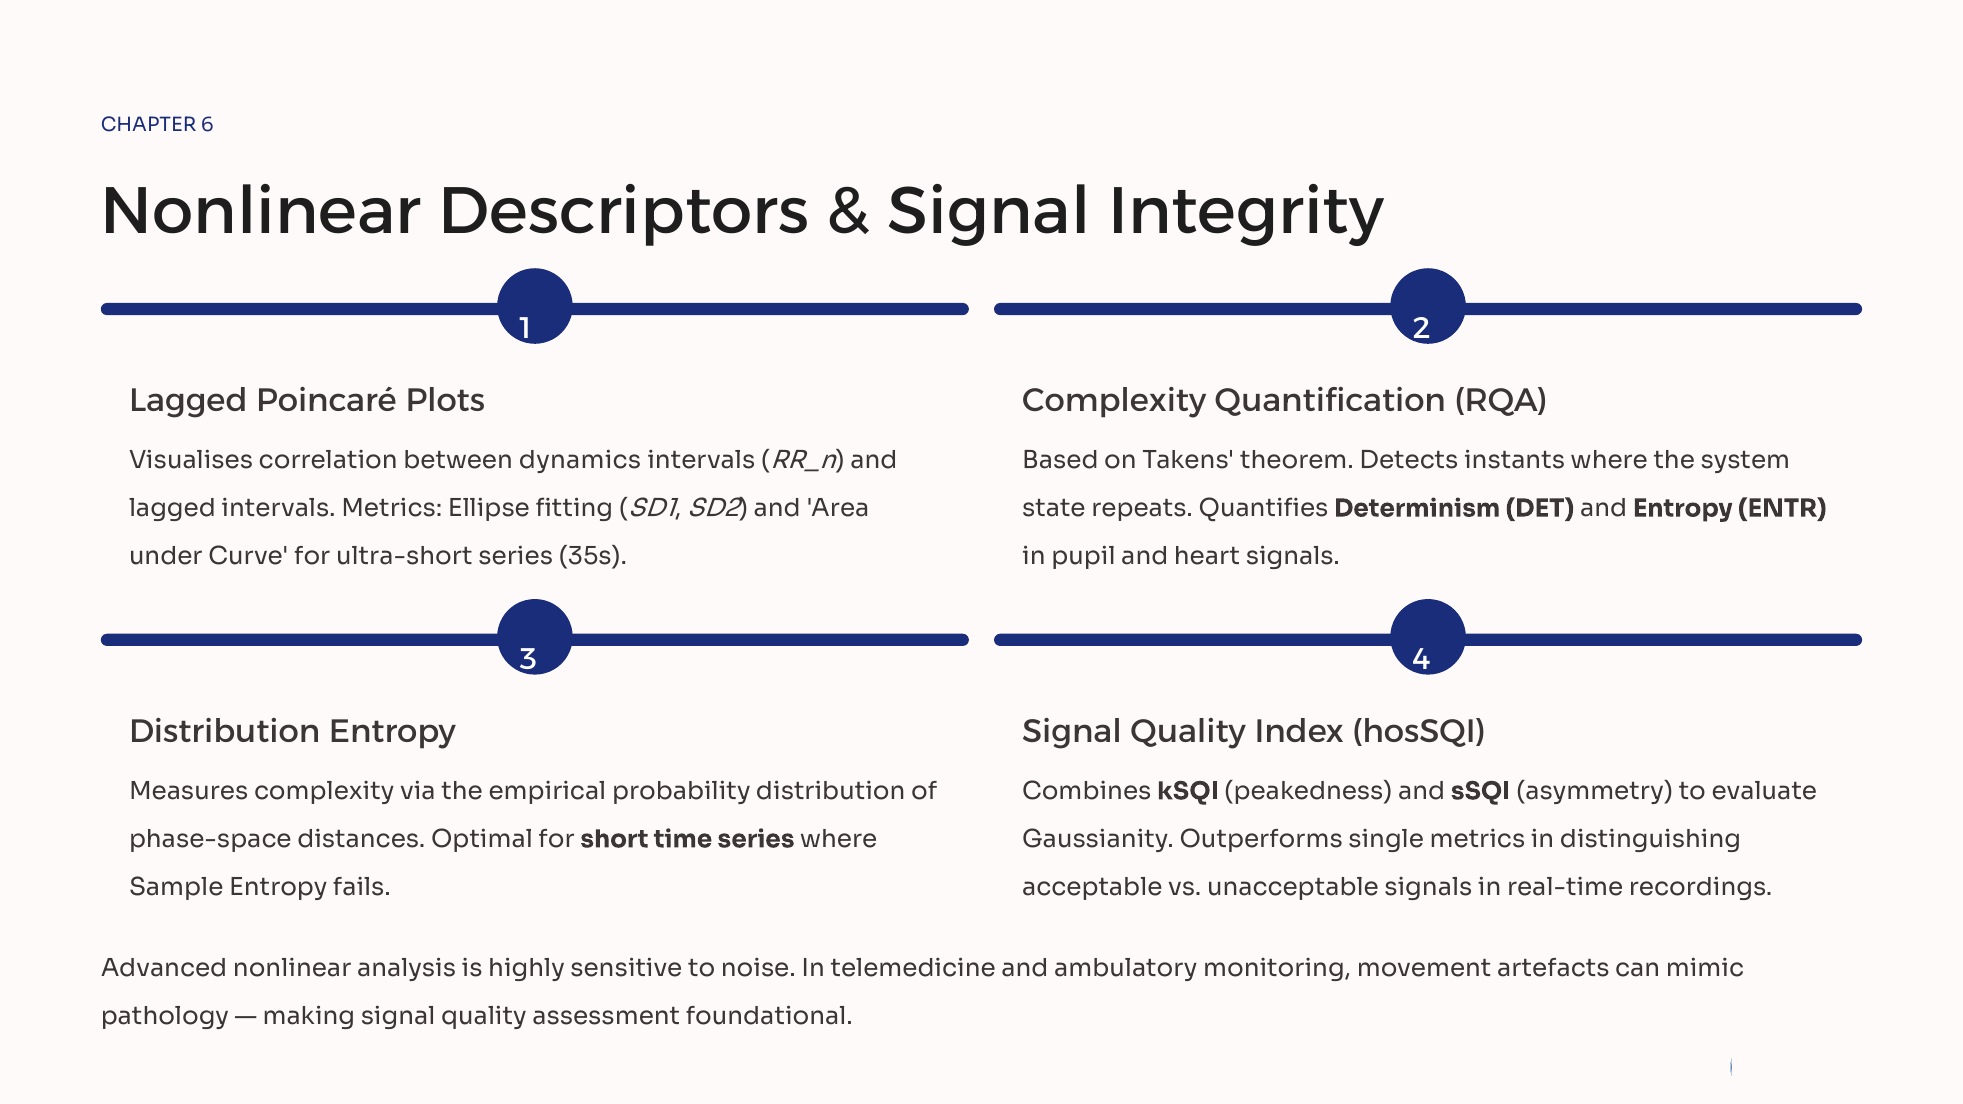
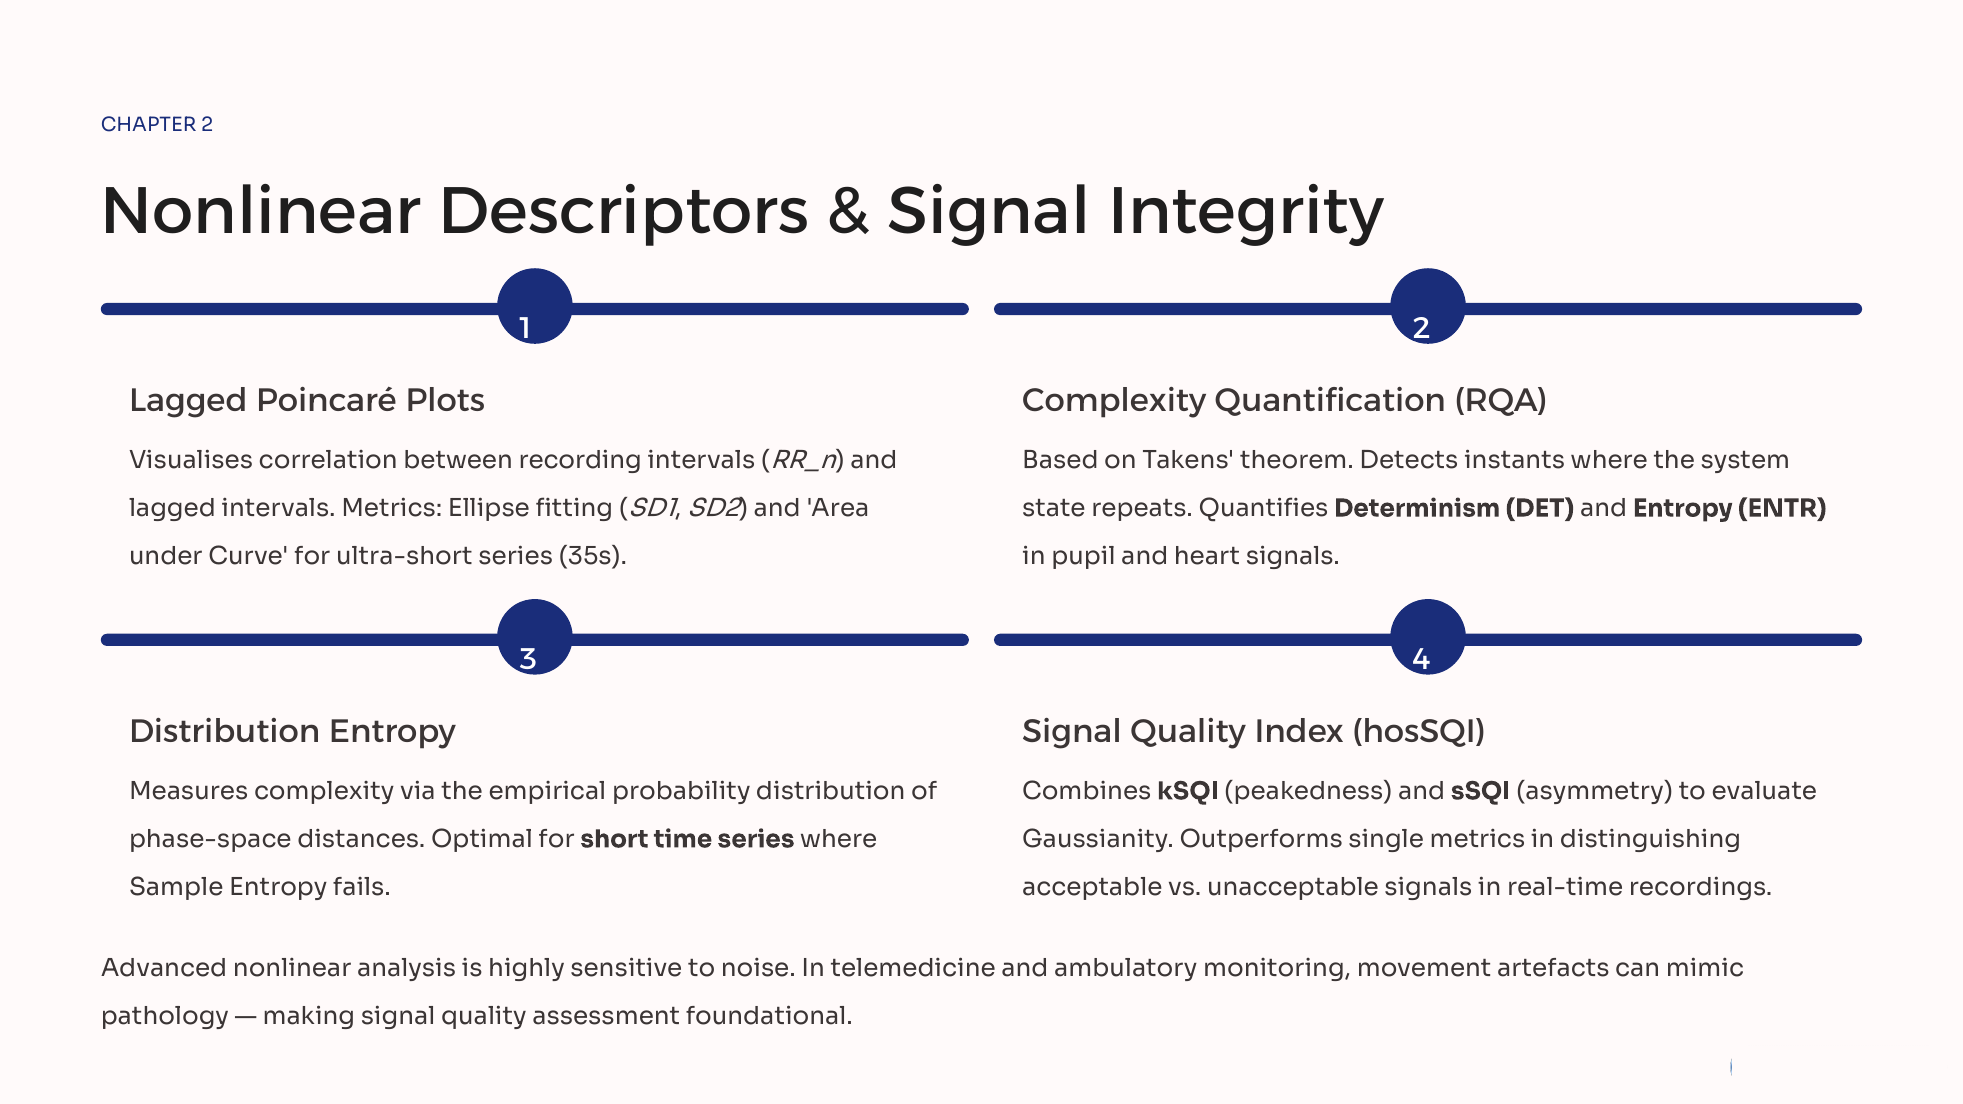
CHAPTER 6: 6 -> 2 (207, 125)
dynamics: dynamics -> recording (580, 460)
